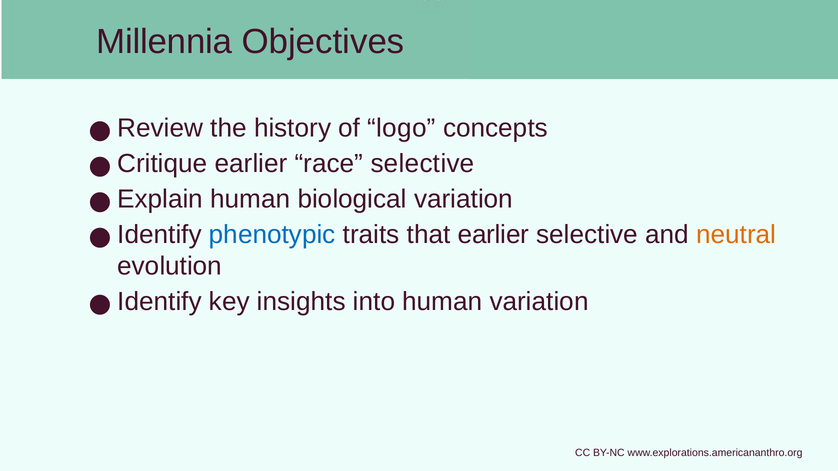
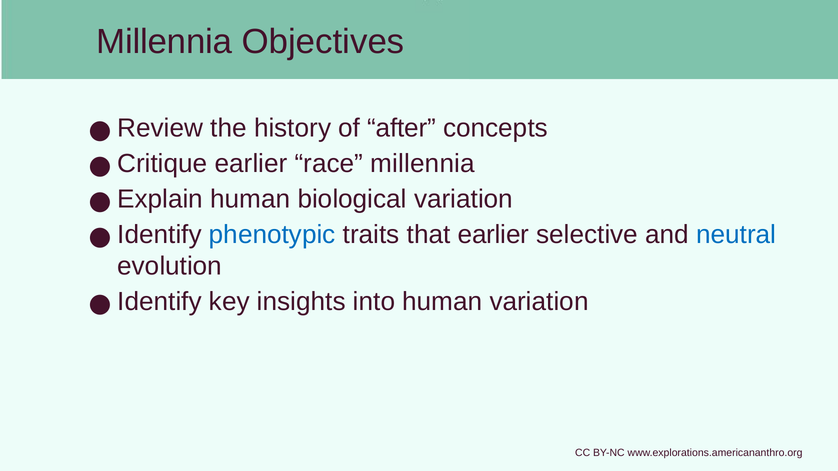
logo: logo -> after (402, 128)
race selective: selective -> millennia (423, 164)
neutral colour: orange -> blue (736, 235)
